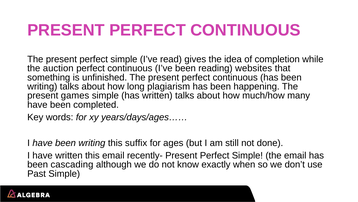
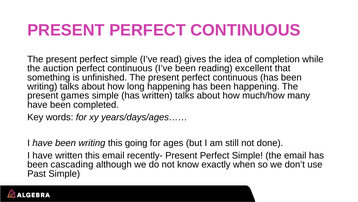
websites: websites -> excellent (254, 68)
long plagiarism: plagiarism -> happening (169, 86)
suffix: suffix -> going (136, 143)
